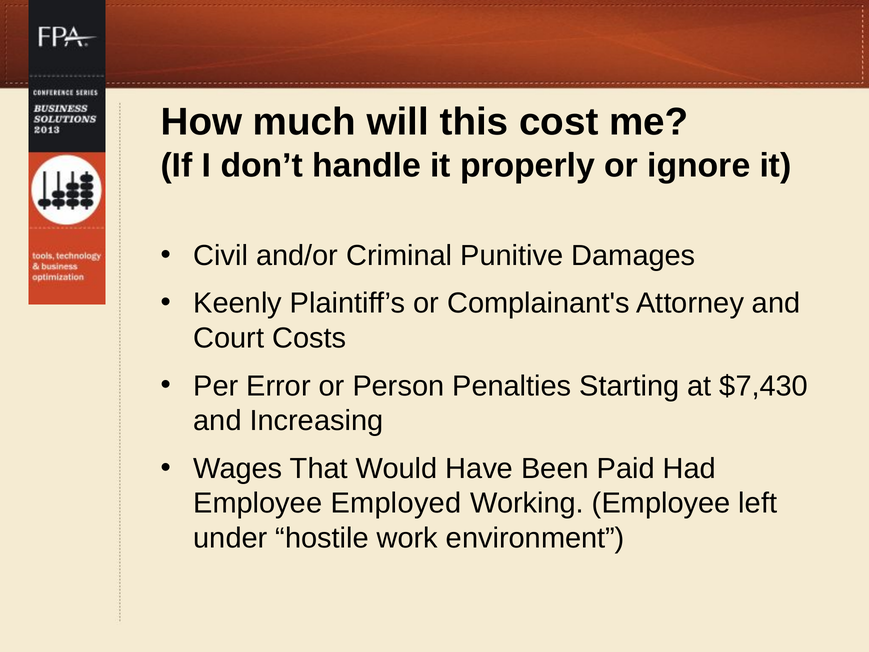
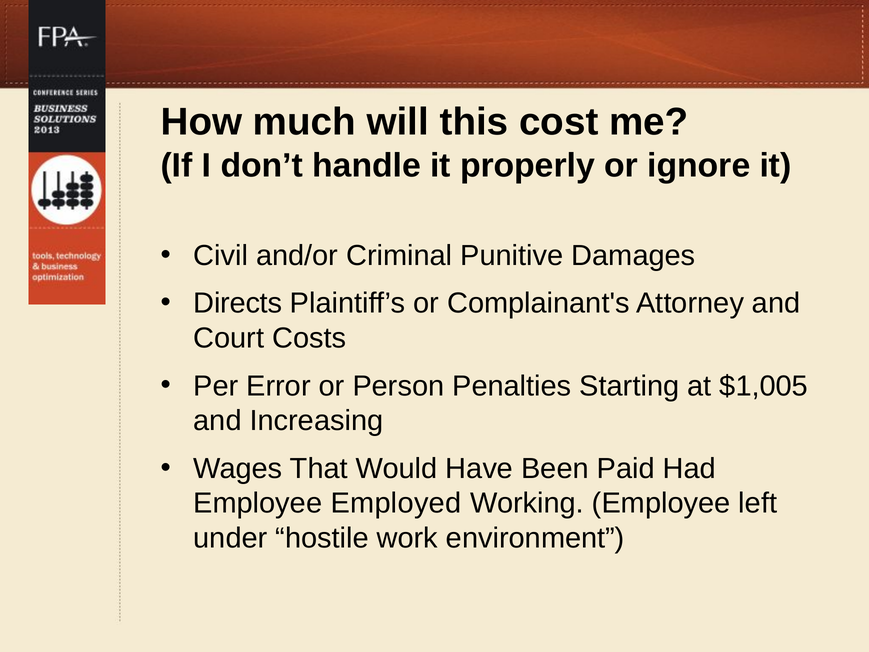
Keenly: Keenly -> Directs (238, 303)
$7,430: $7,430 -> $1,005 (764, 386)
